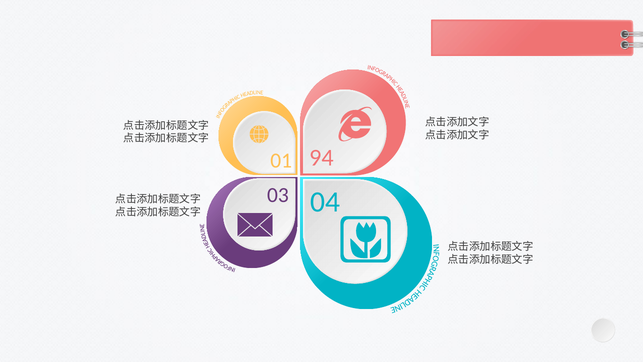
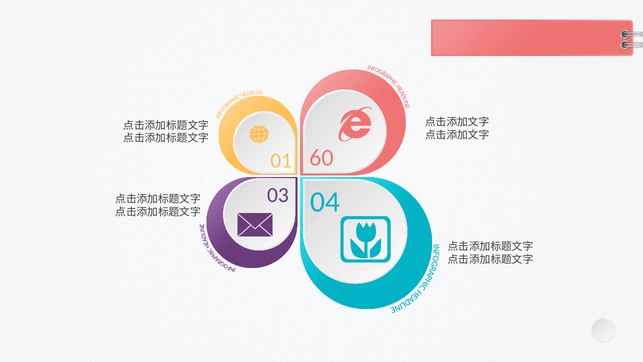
94: 94 -> 60 (321, 158)
